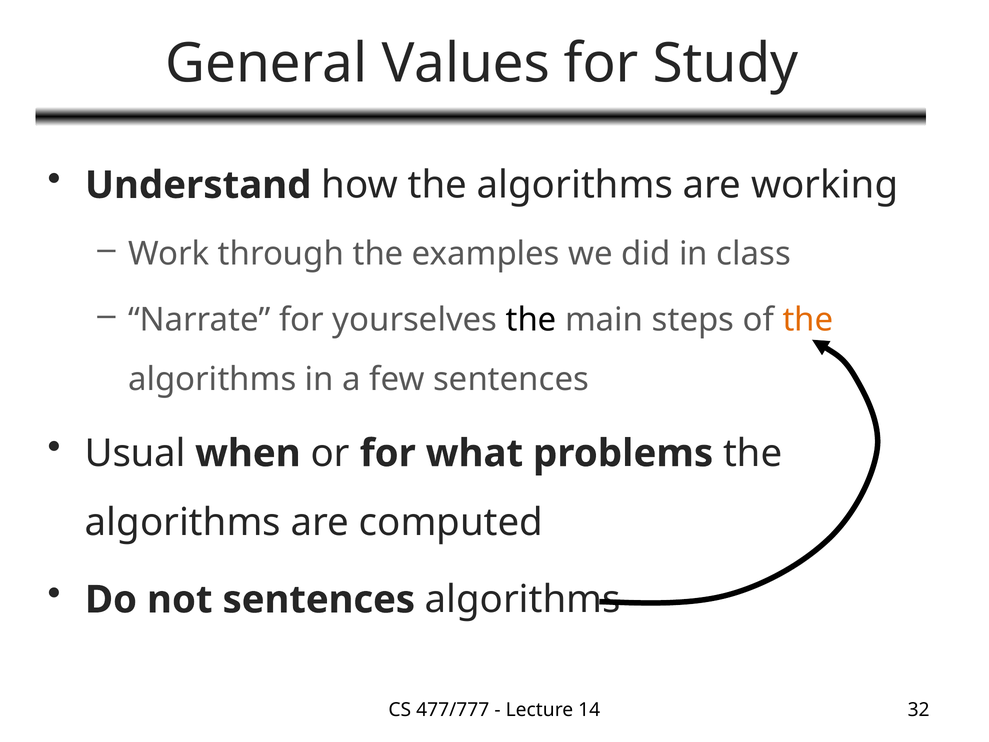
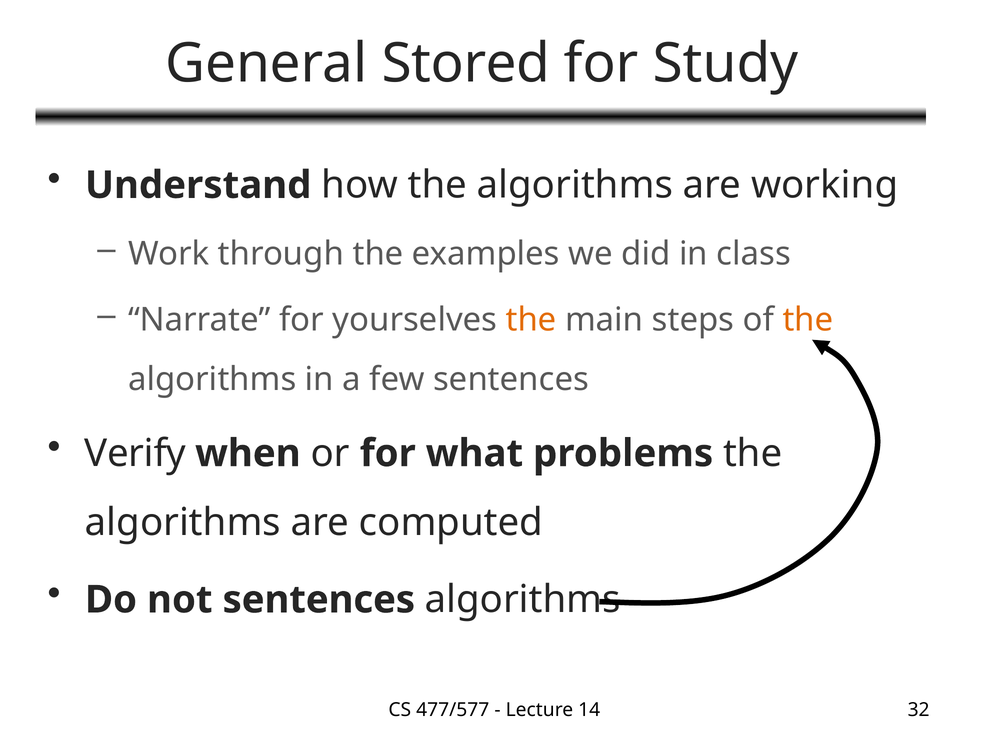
Values: Values -> Stored (466, 64)
the colour: black -> orange (531, 320)
Usual: Usual -> Verify (135, 453)
477/777: 477/777 -> 477/577 (453, 710)
